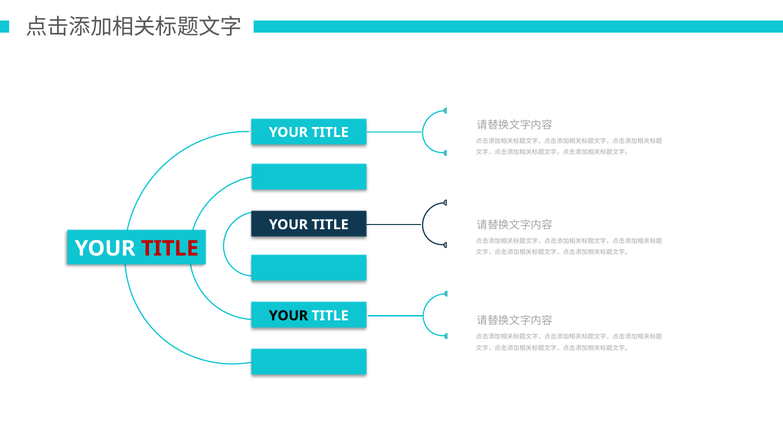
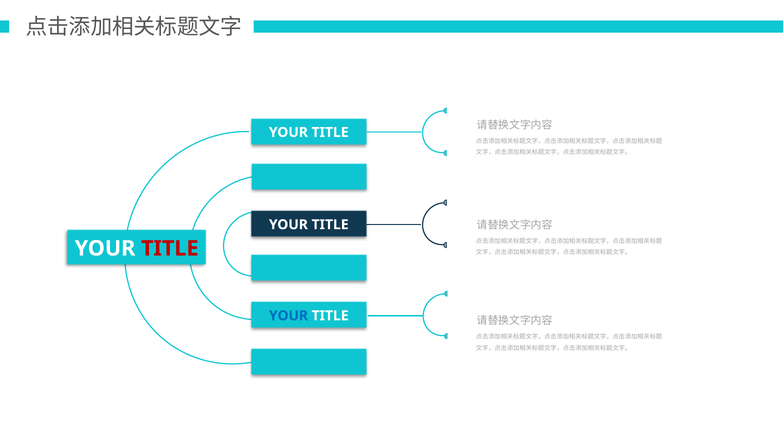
YOUR colour: black -> blue (288, 316)
